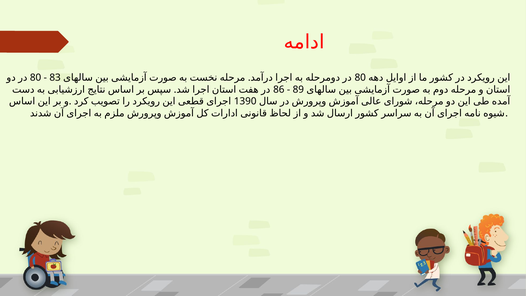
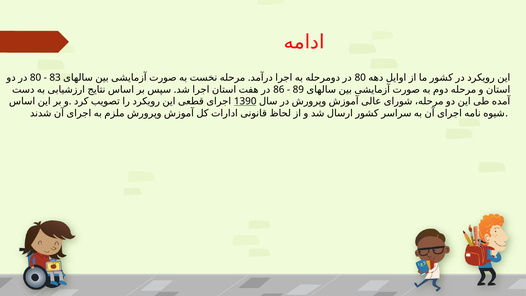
1390 underline: none -> present (245, 101)
